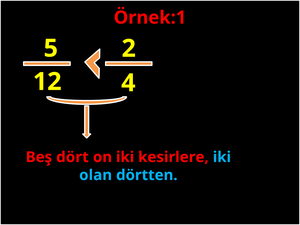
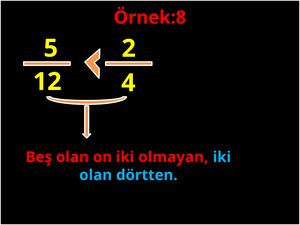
Örnek:1: Örnek:1 -> Örnek:8 (150, 18)
Beş dört: dört -> olan (72, 157)
kesirlere: kesirlere -> olmayan (173, 157)
